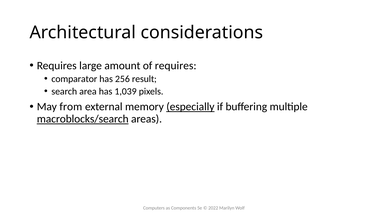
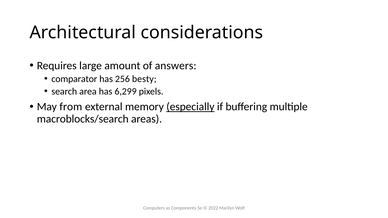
of requires: requires -> answers (176, 66)
result: result -> besty (144, 79)
1,039: 1,039 -> 6,299 (126, 91)
macroblocks/search underline: present -> none (83, 119)
